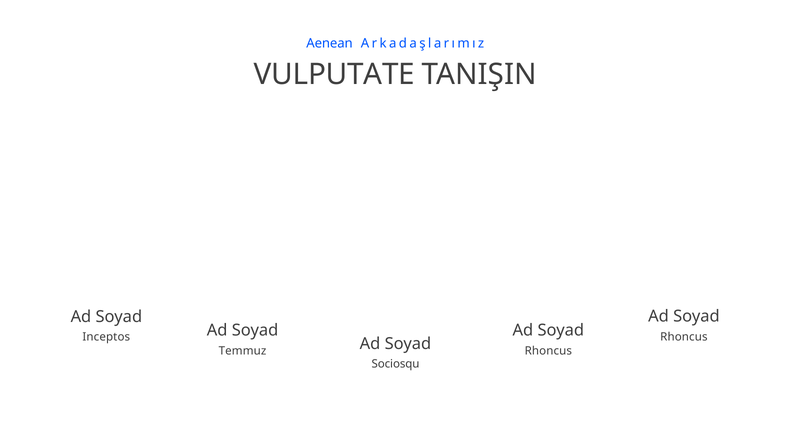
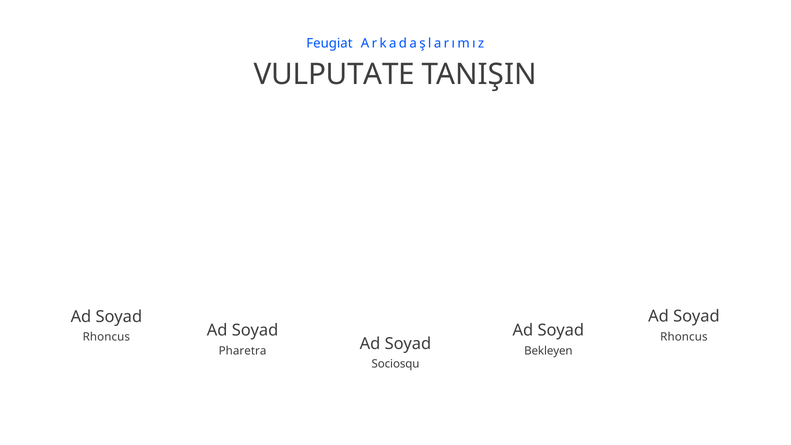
Aenean: Aenean -> Feugiat (329, 43)
Inceptos: Inceptos -> Rhoncus (106, 337)
Temmuz: Temmuz -> Pharetra (243, 351)
Rhoncus: Rhoncus -> Bekleyen (548, 351)
